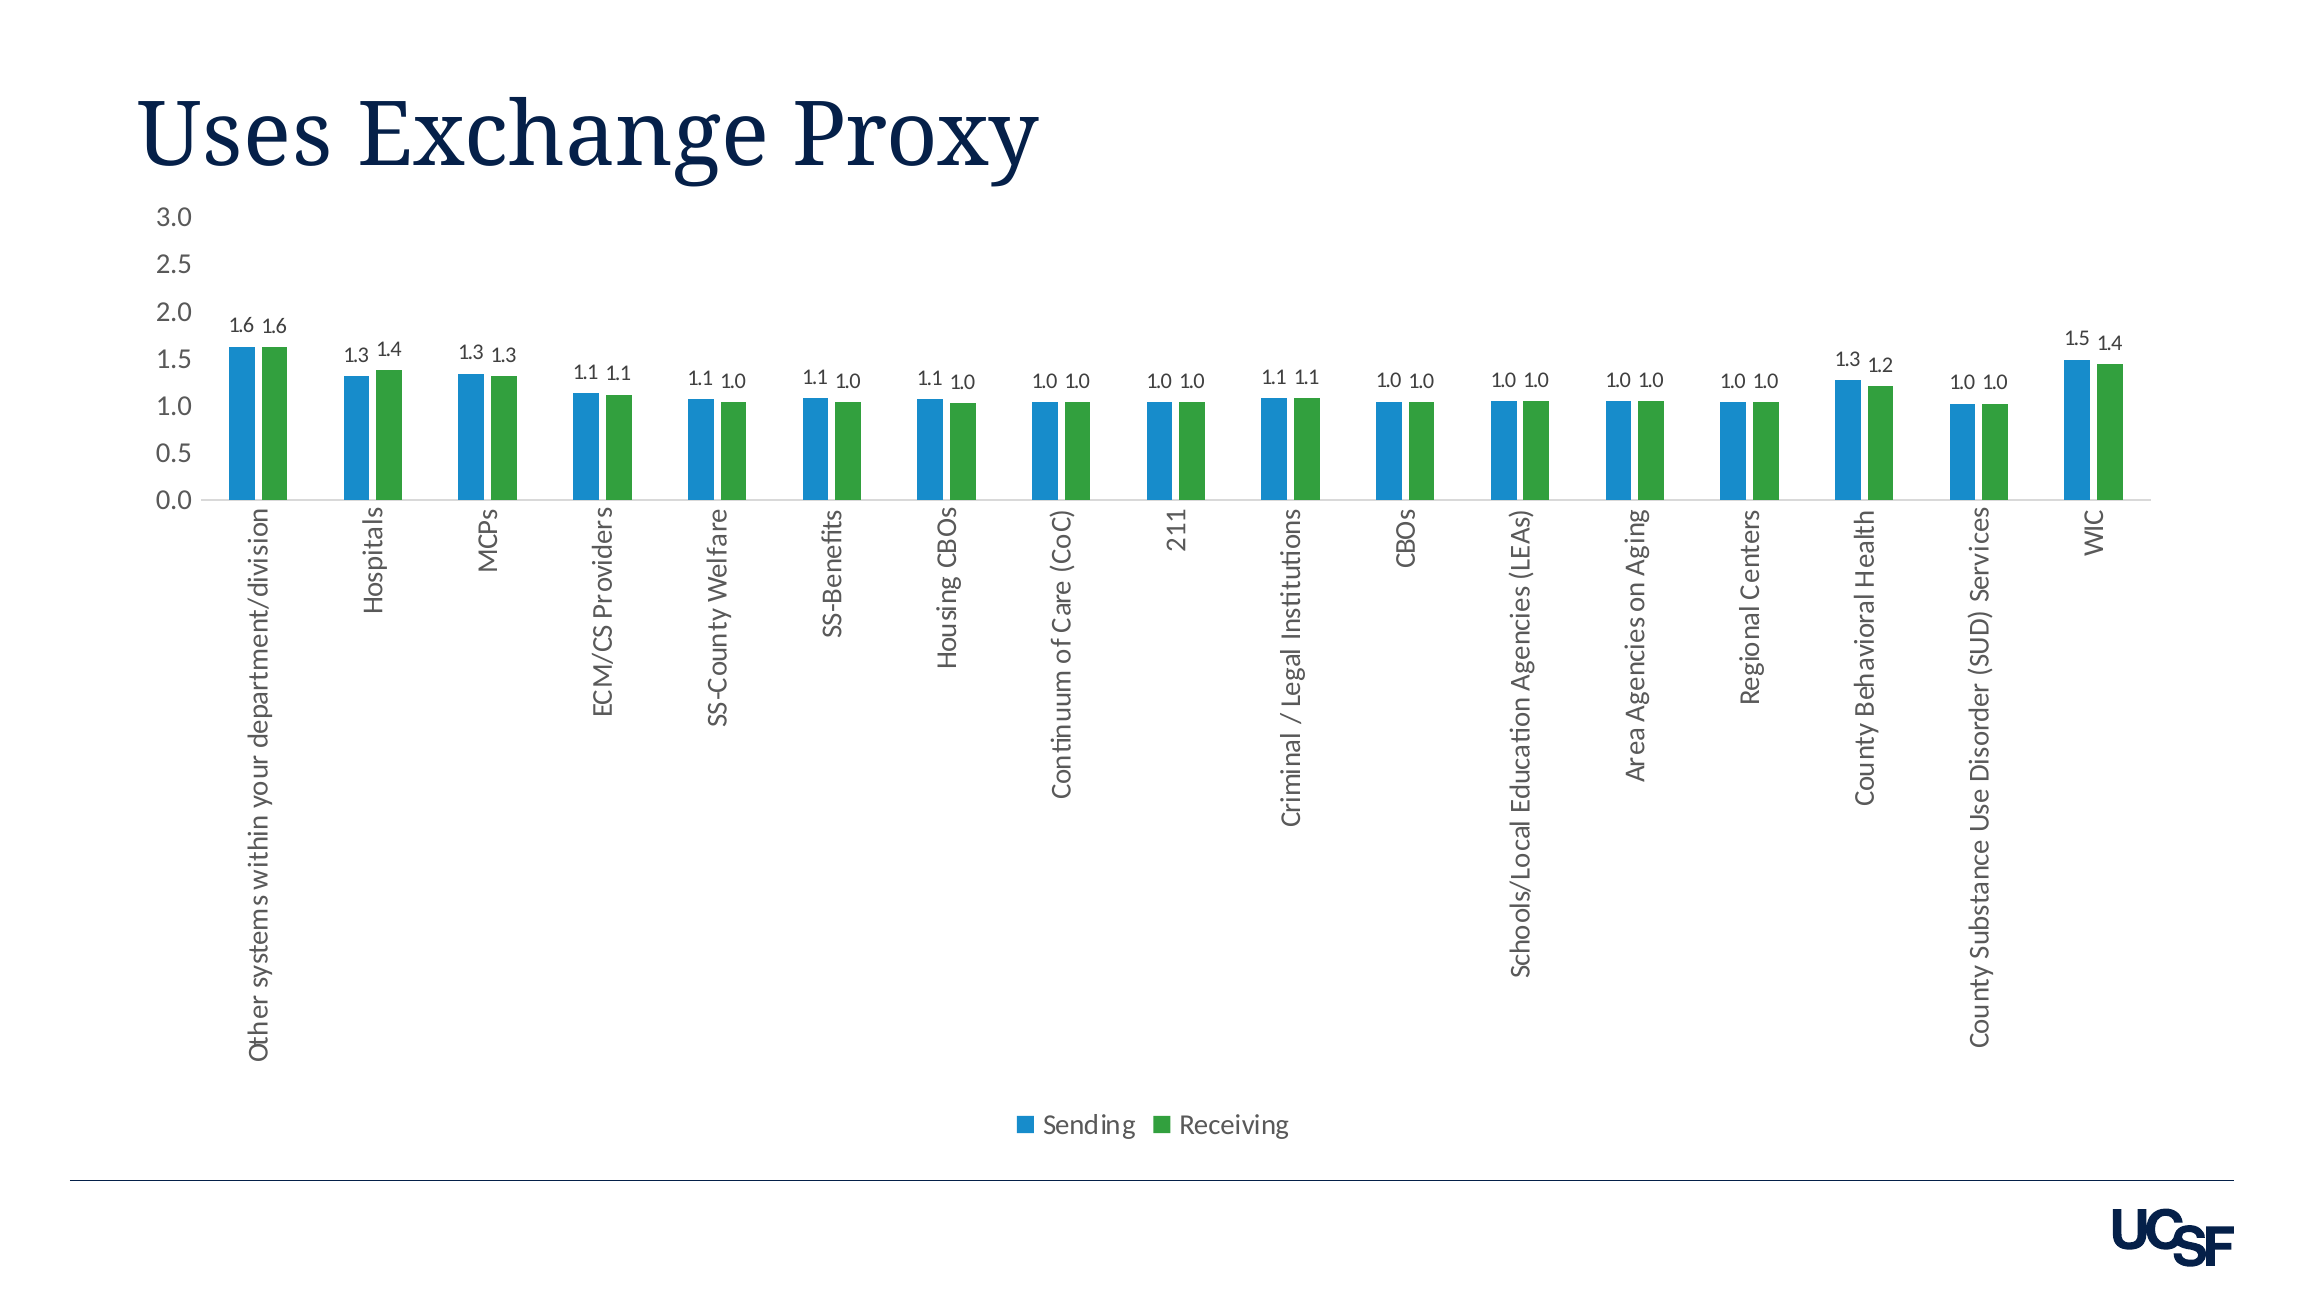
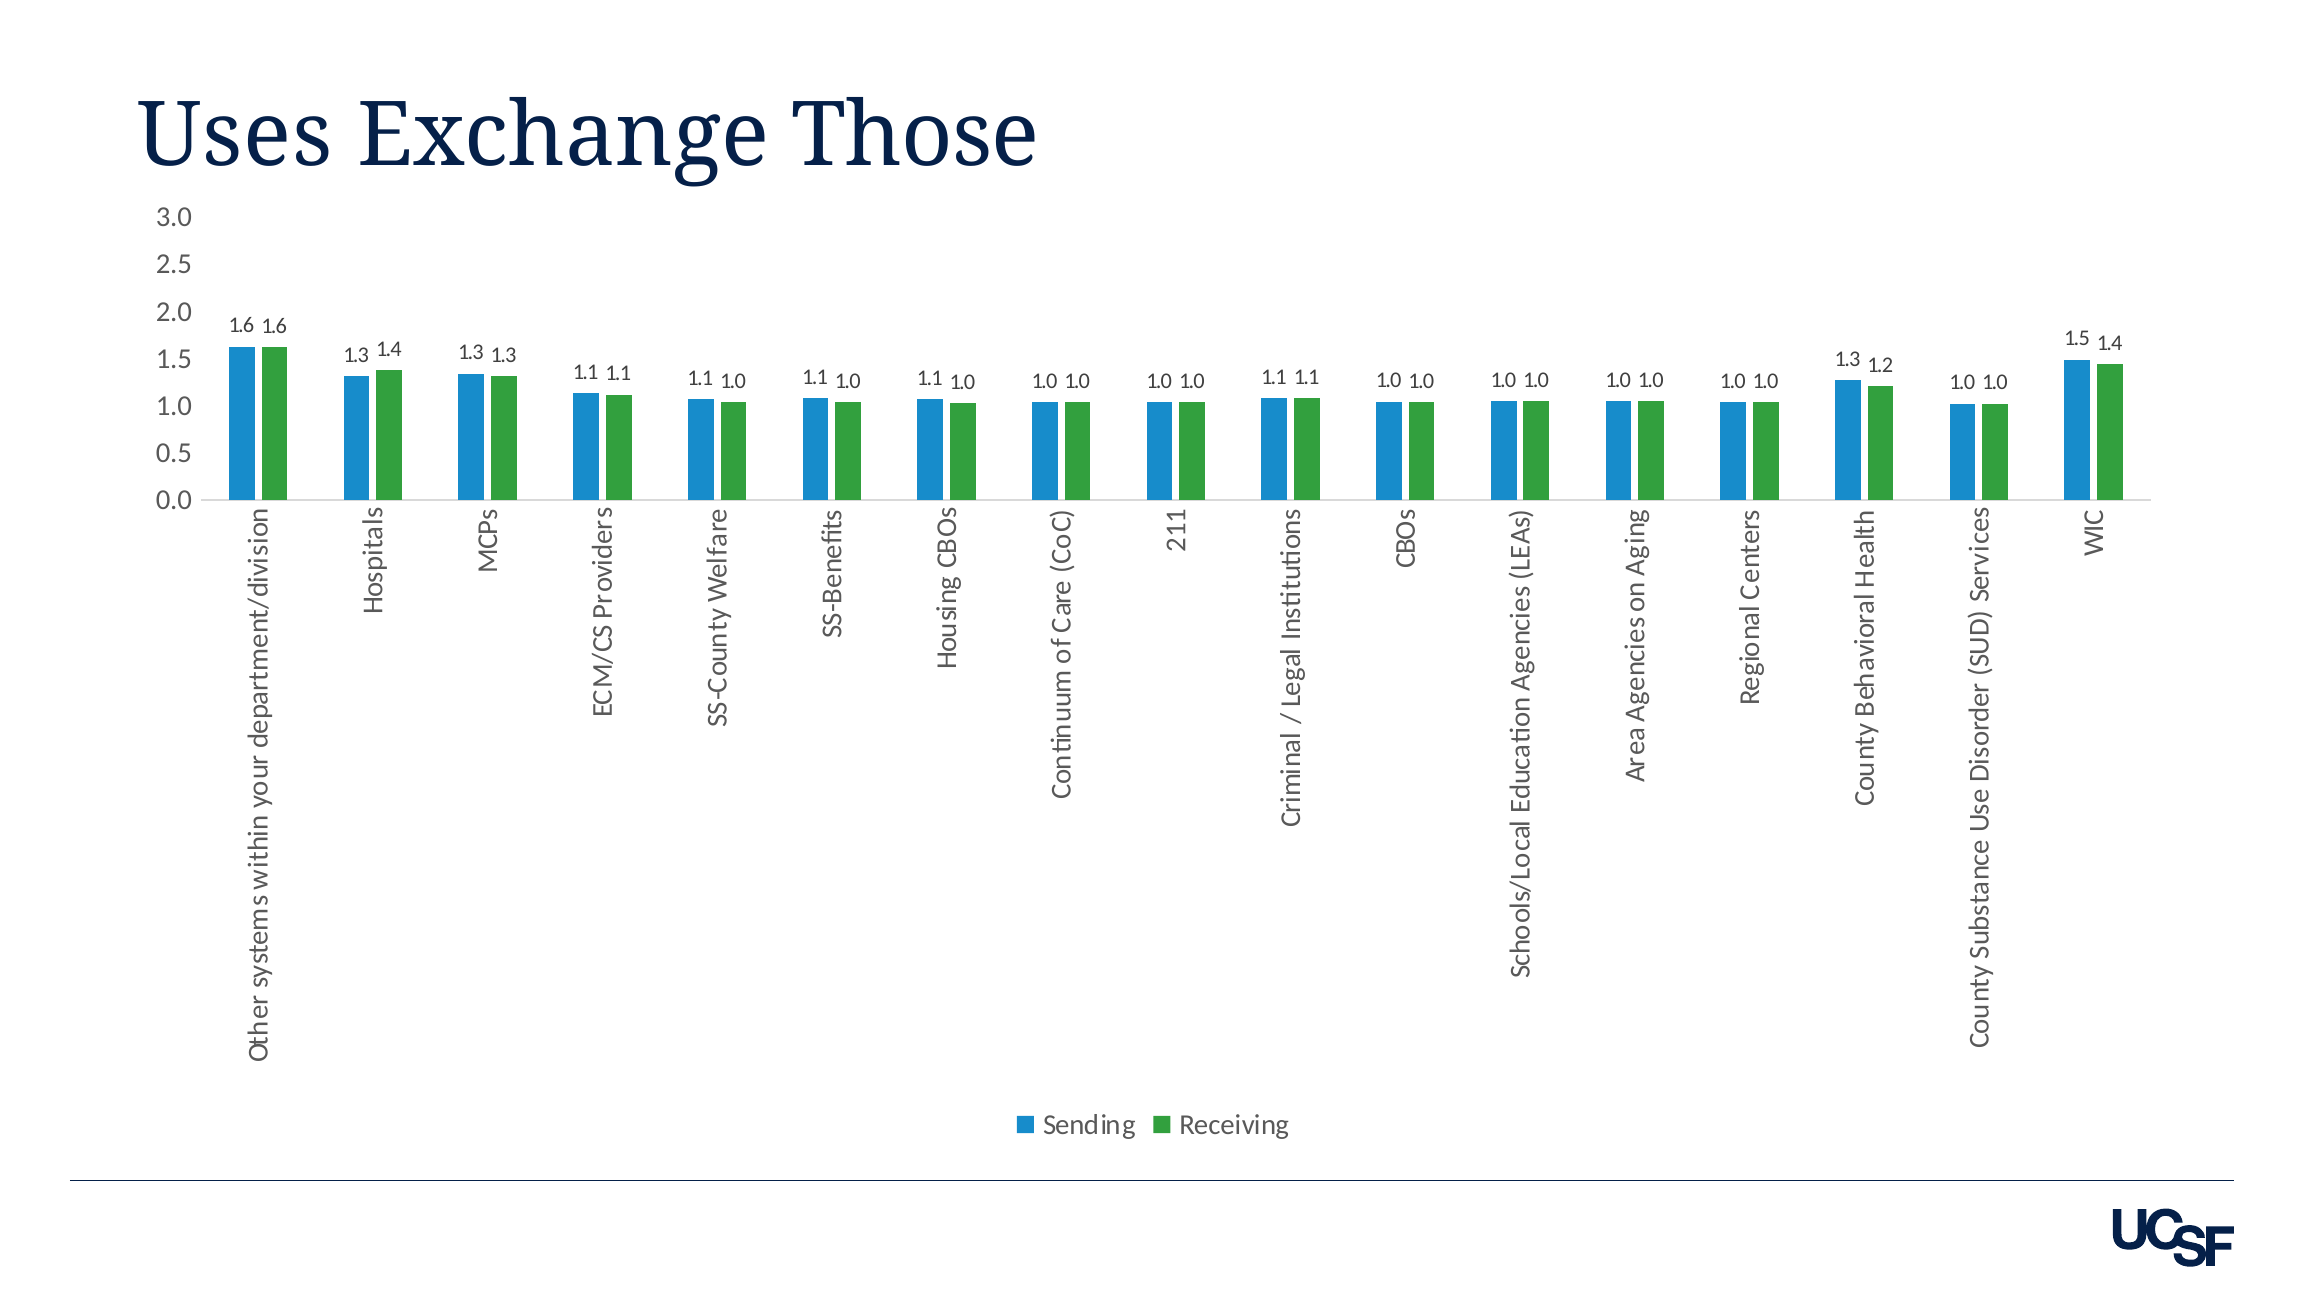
Proxy: Proxy -> Those (916, 136)
